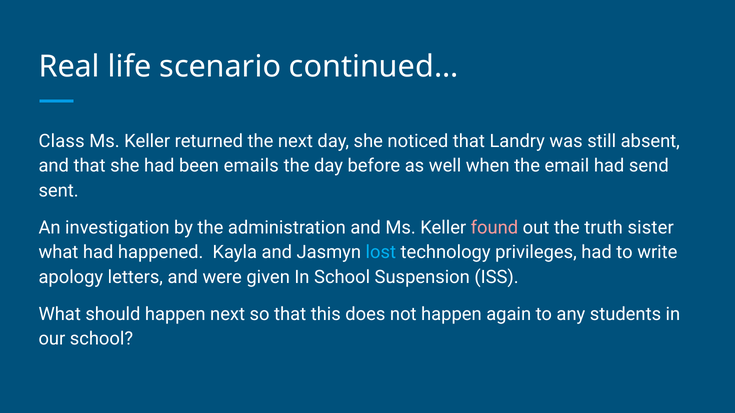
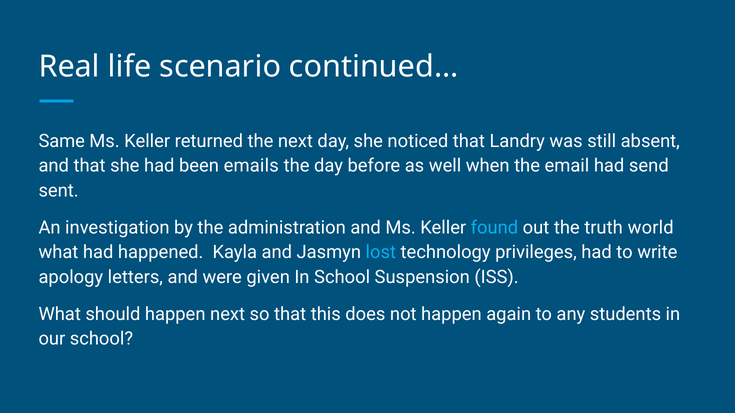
Class: Class -> Same (62, 141)
found colour: pink -> light blue (494, 228)
sister: sister -> world (651, 228)
